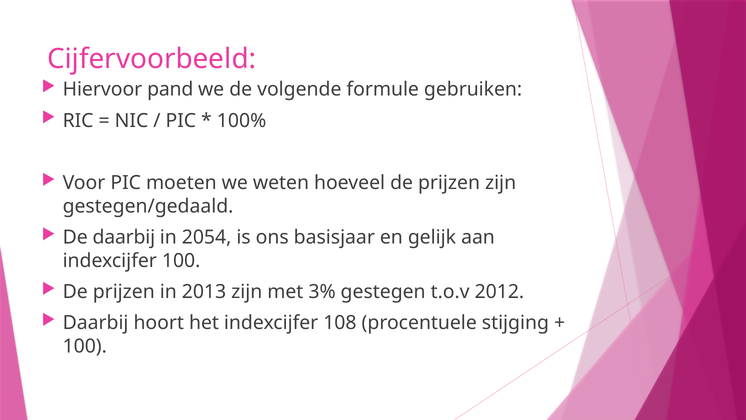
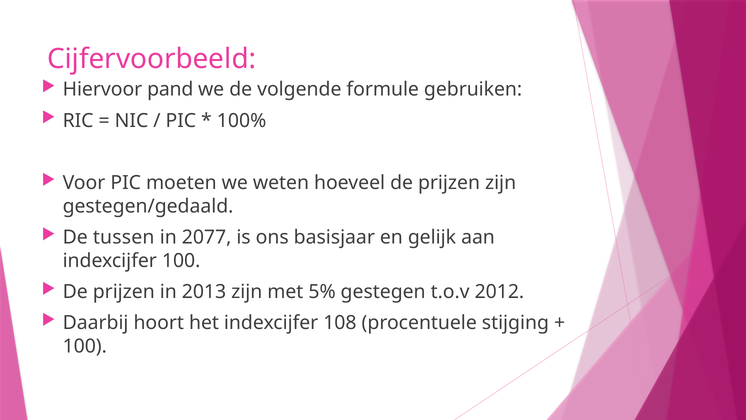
De daarbij: daarbij -> tussen (124, 237)
2054: 2054 -> 2077 (207, 237)
3%: 3% -> 5% (322, 291)
